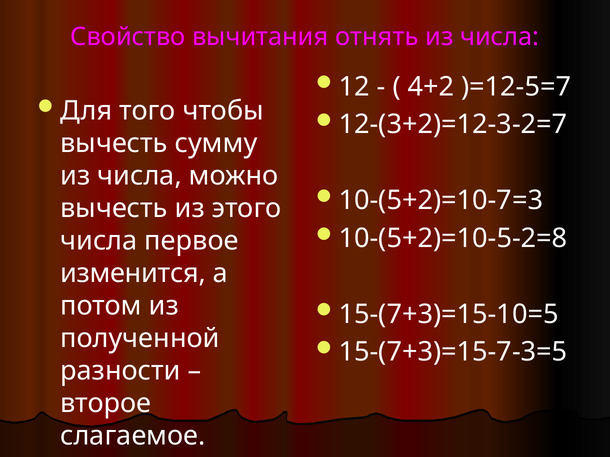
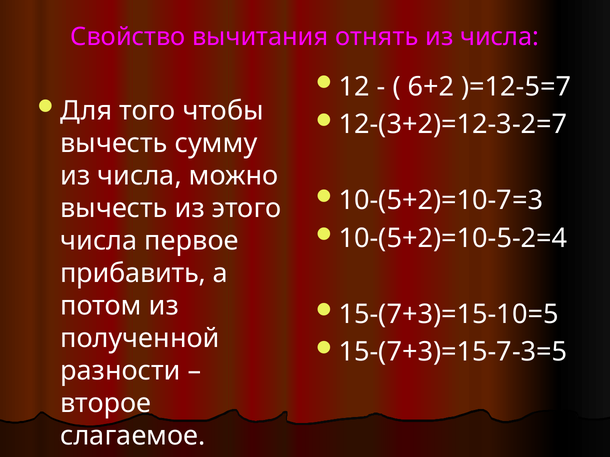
4+2: 4+2 -> 6+2 (431, 87)
10-(5+2)=10-5-2=8: 10-(5+2)=10-5-2=8 -> 10-(5+2)=10-5-2=4 (453, 239)
изменится: изменится -> прибавить (133, 273)
